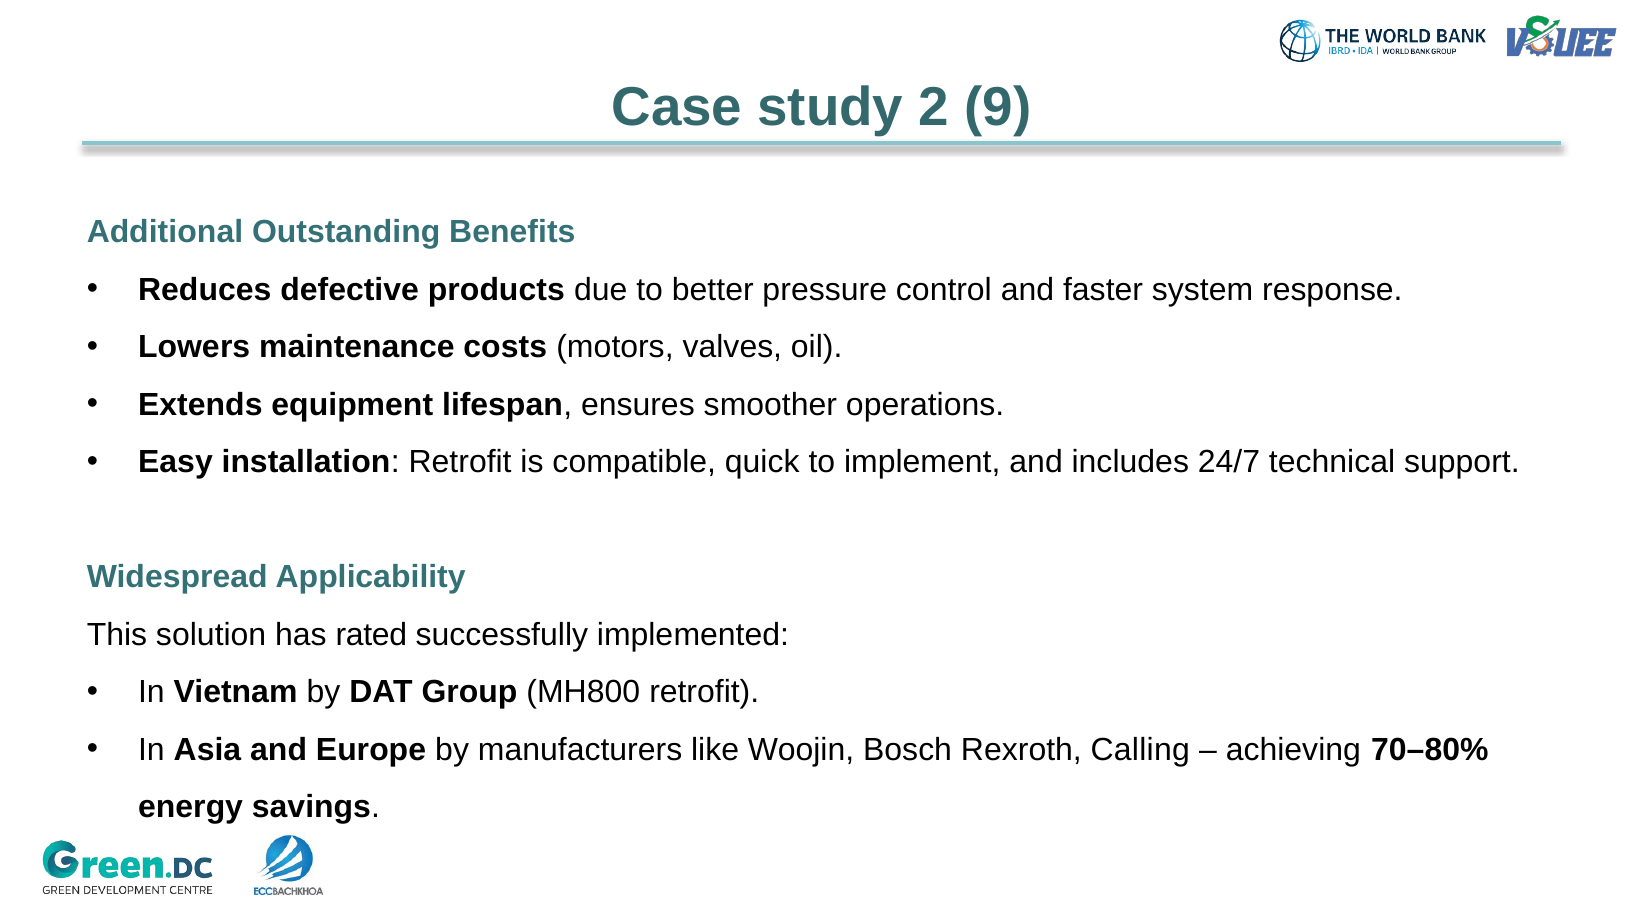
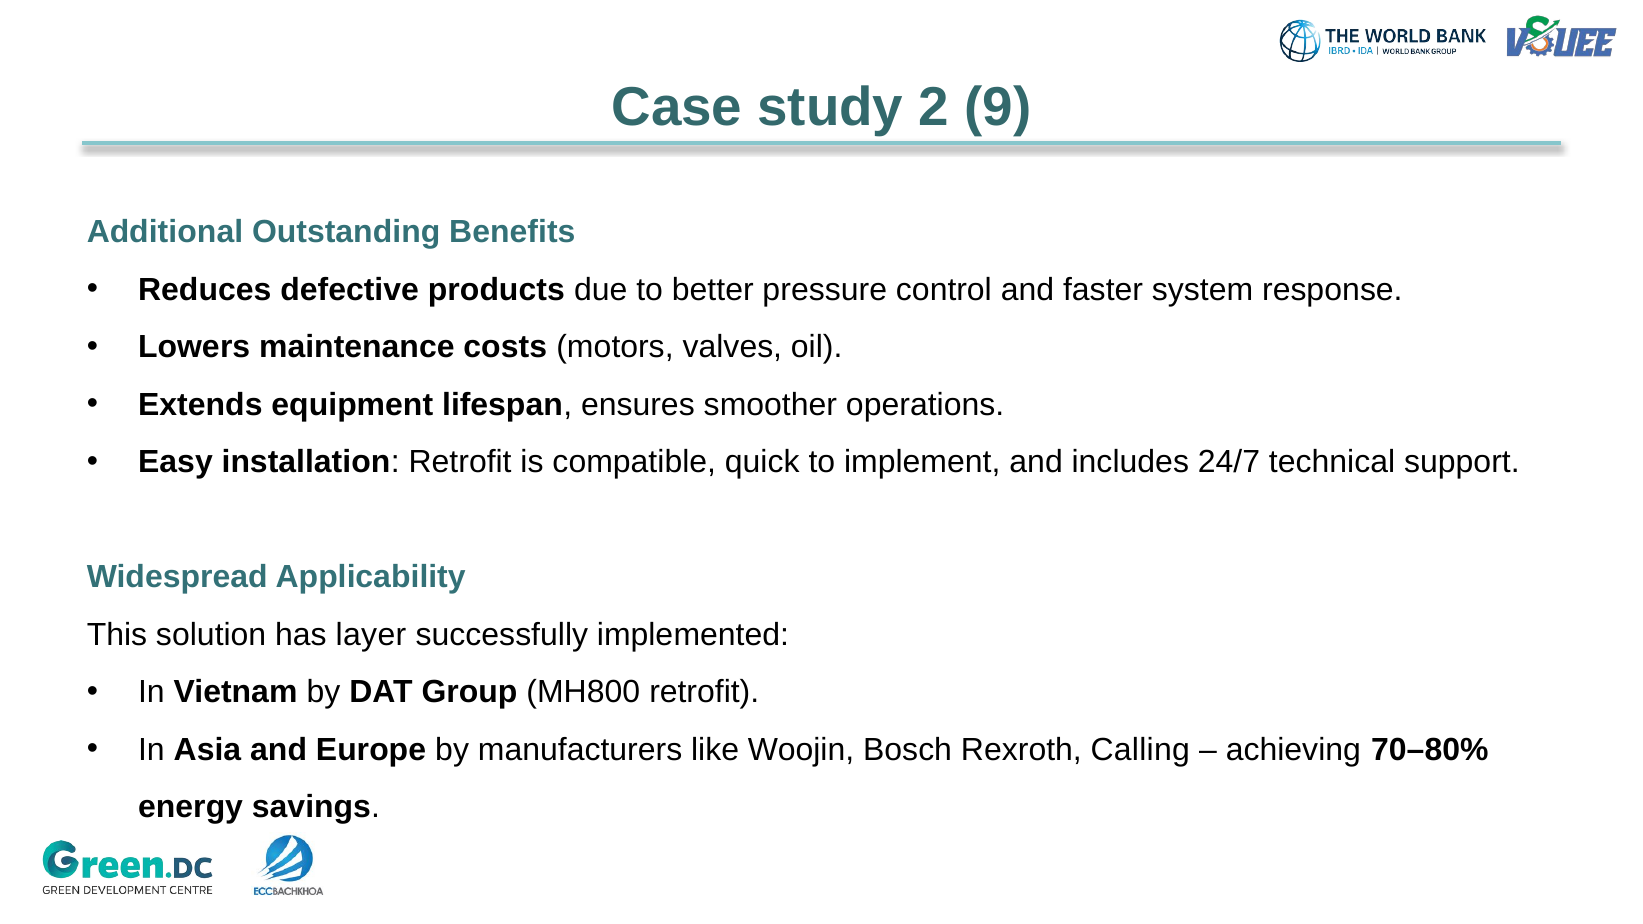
rated: rated -> layer (371, 635)
